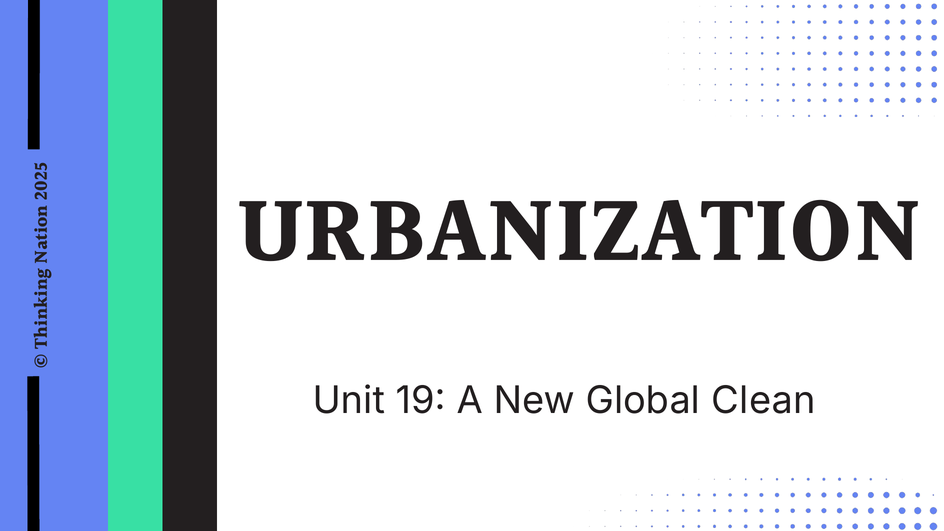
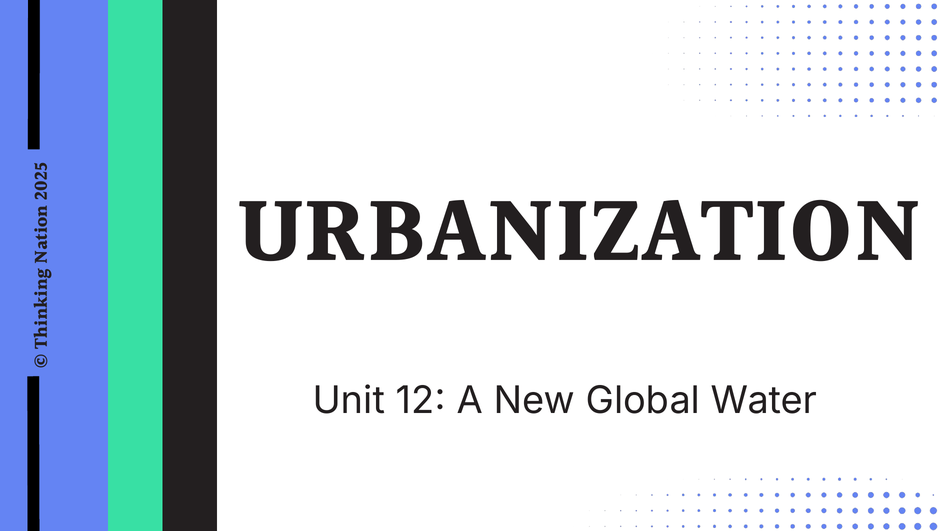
19: 19 -> 12 (421, 401)
Clean: Clean -> Water (764, 401)
